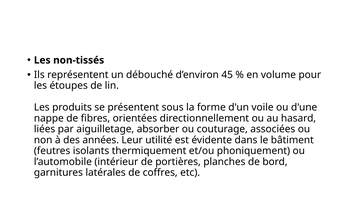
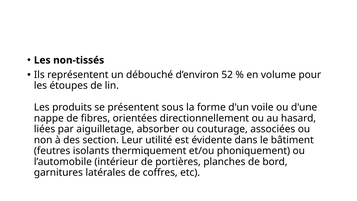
45: 45 -> 52 (227, 75)
années: années -> section (101, 140)
